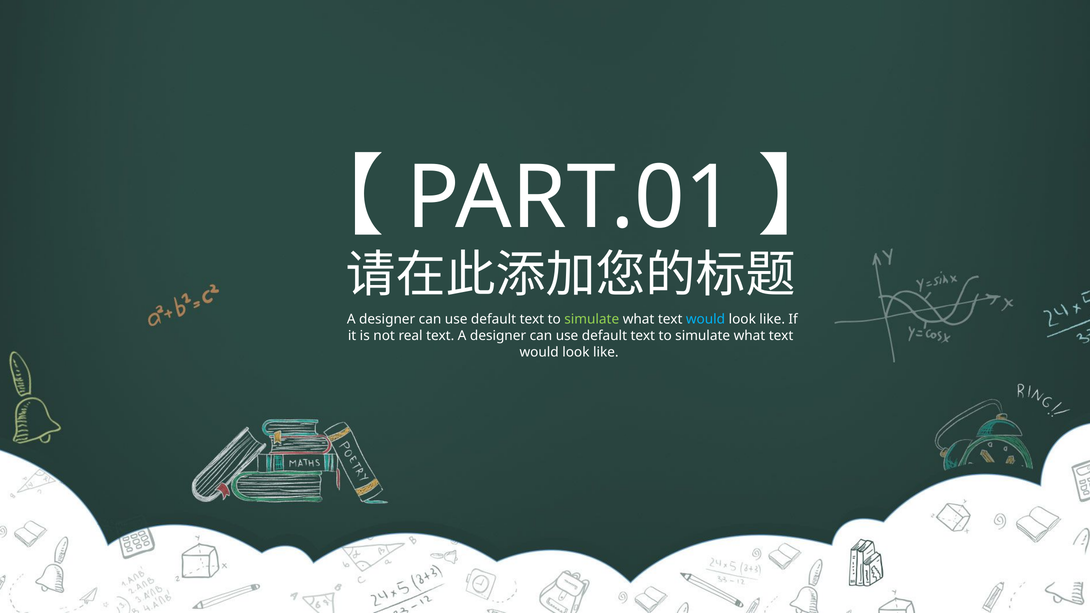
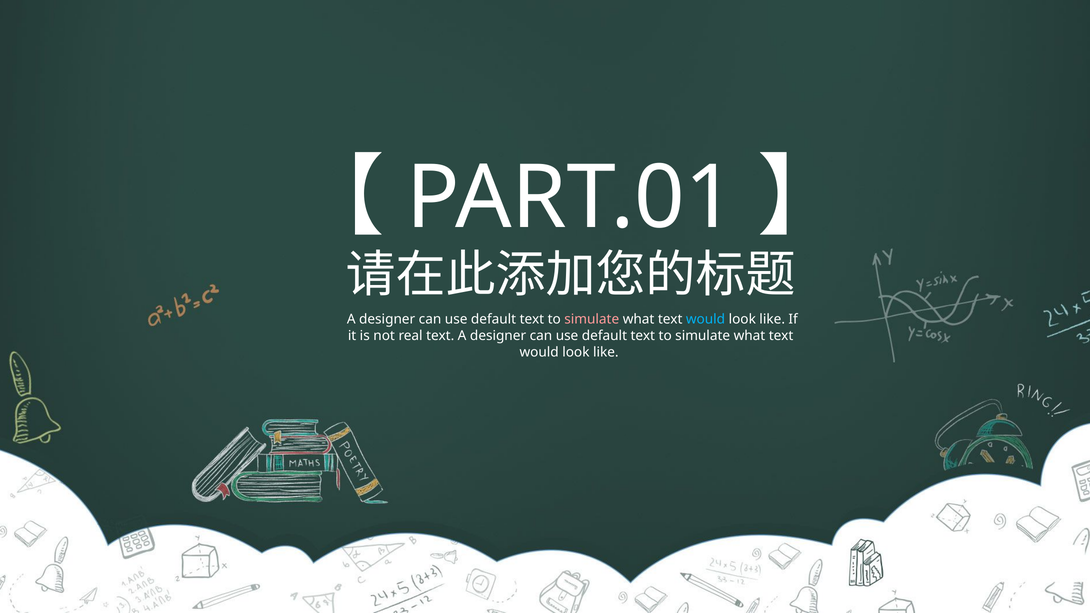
simulate colour: light green -> pink (592, 320)
